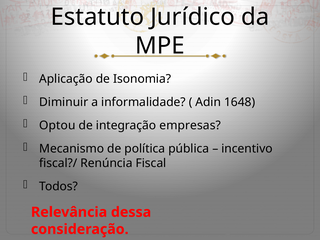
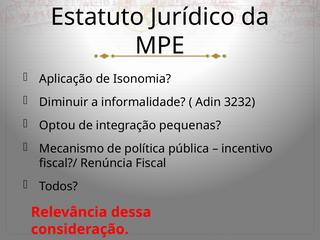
1648: 1648 -> 3232 (240, 102)
empresas: empresas -> pequenas (190, 125)
